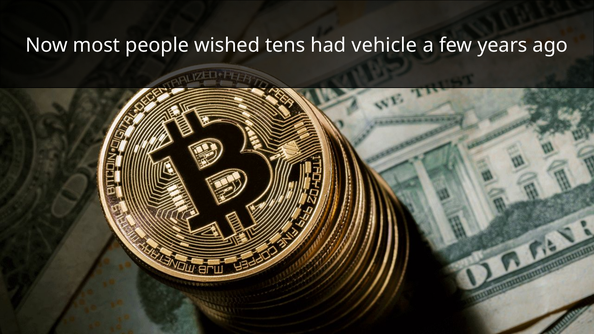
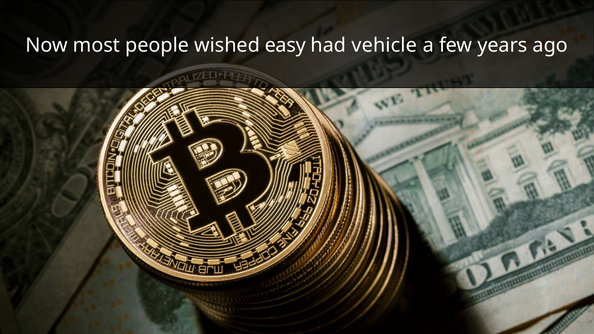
tens: tens -> easy (285, 45)
